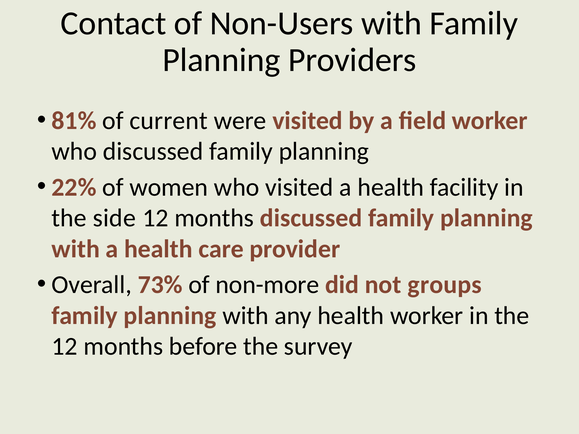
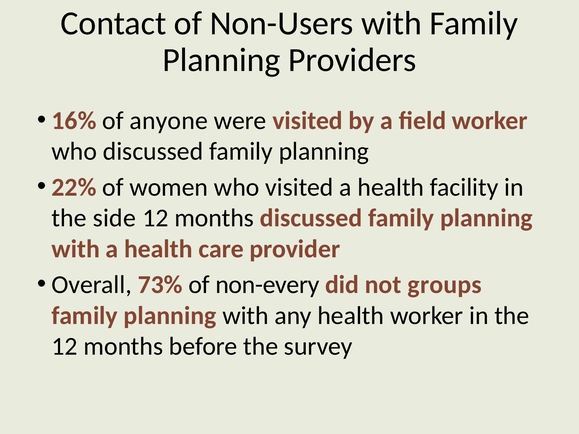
81%: 81% -> 16% (74, 121)
current: current -> anyone (169, 121)
non-more: non-more -> non-every (267, 285)
